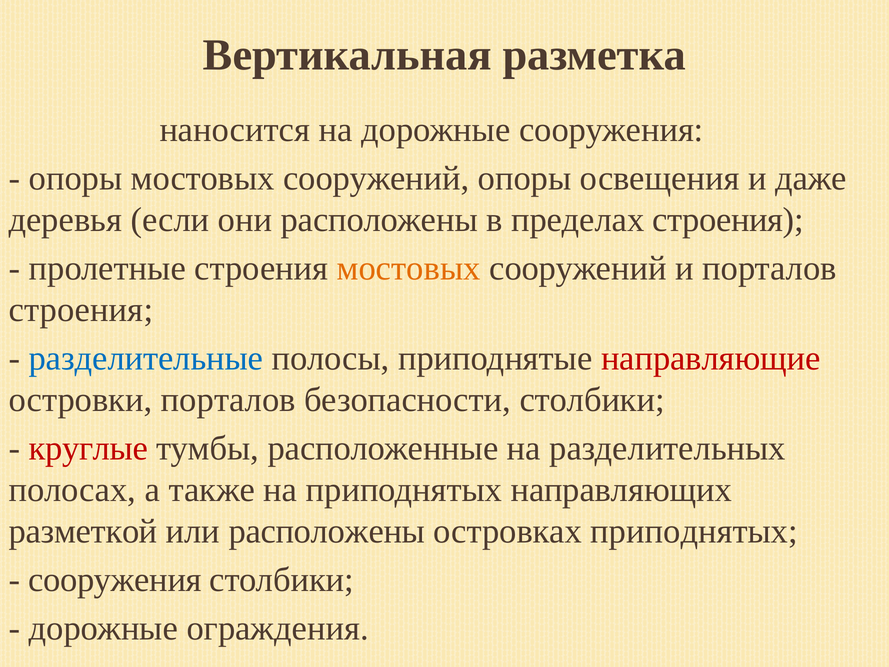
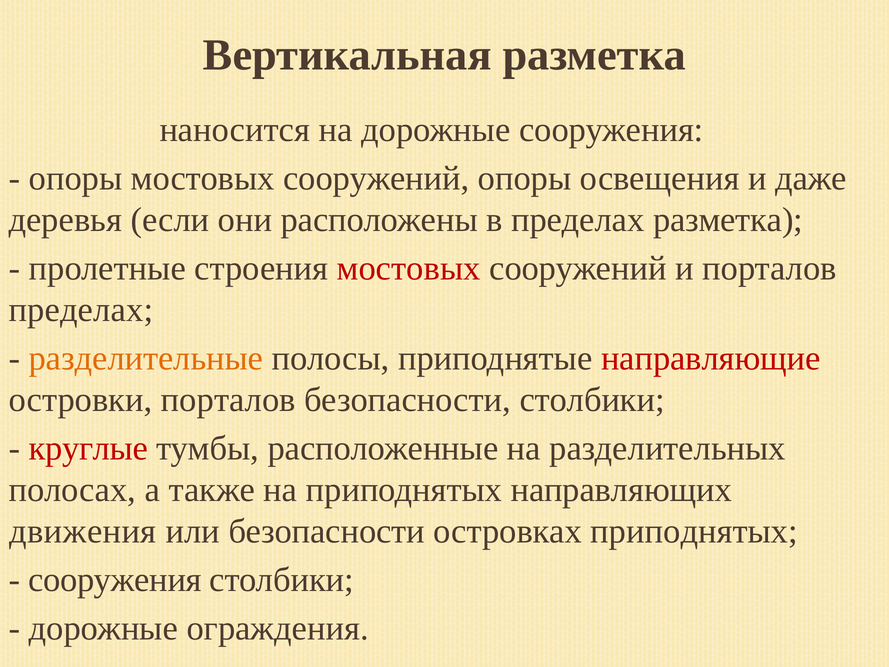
пределах строения: строения -> разметка (728, 220)
мостовых colour: orange -> red (409, 268)
строения: строения -> пределах (81, 310)
разделительные colour: blue -> orange (146, 358)
разметкой: разметкой -> движения (83, 531)
или расположены: расположены -> безопасности (327, 531)
